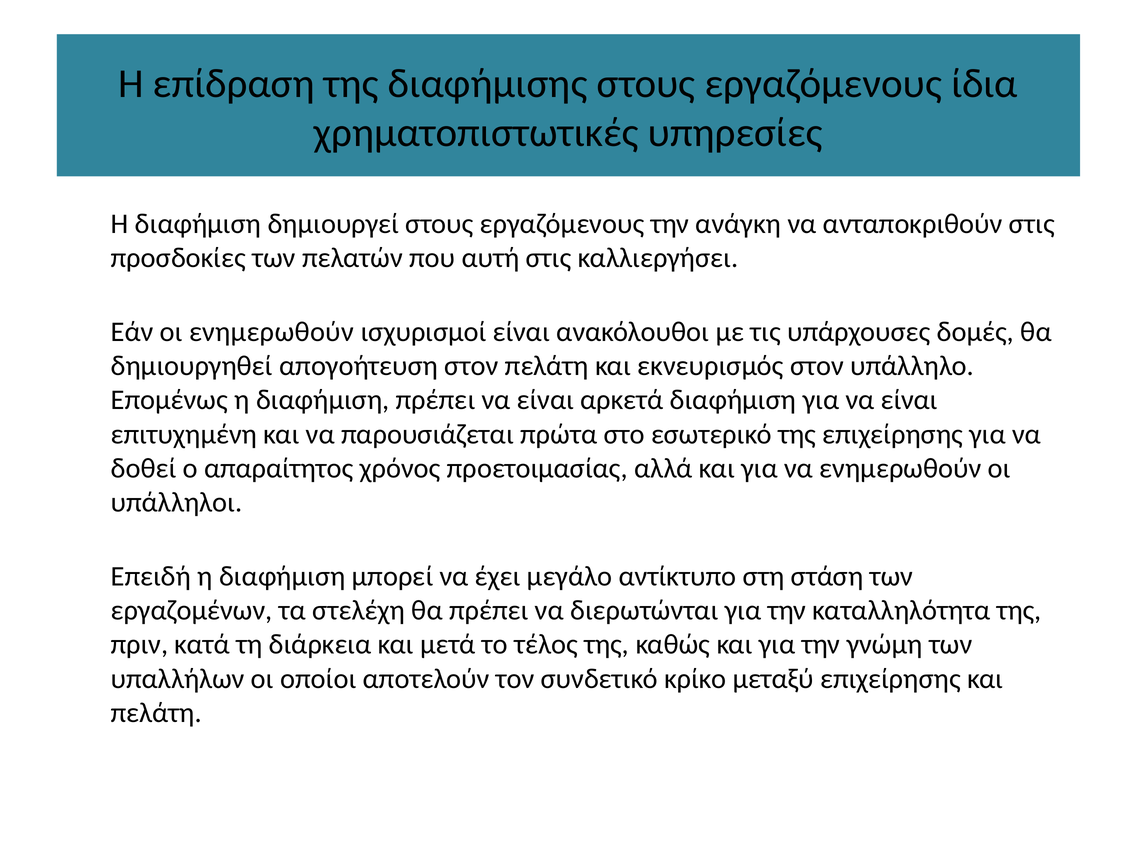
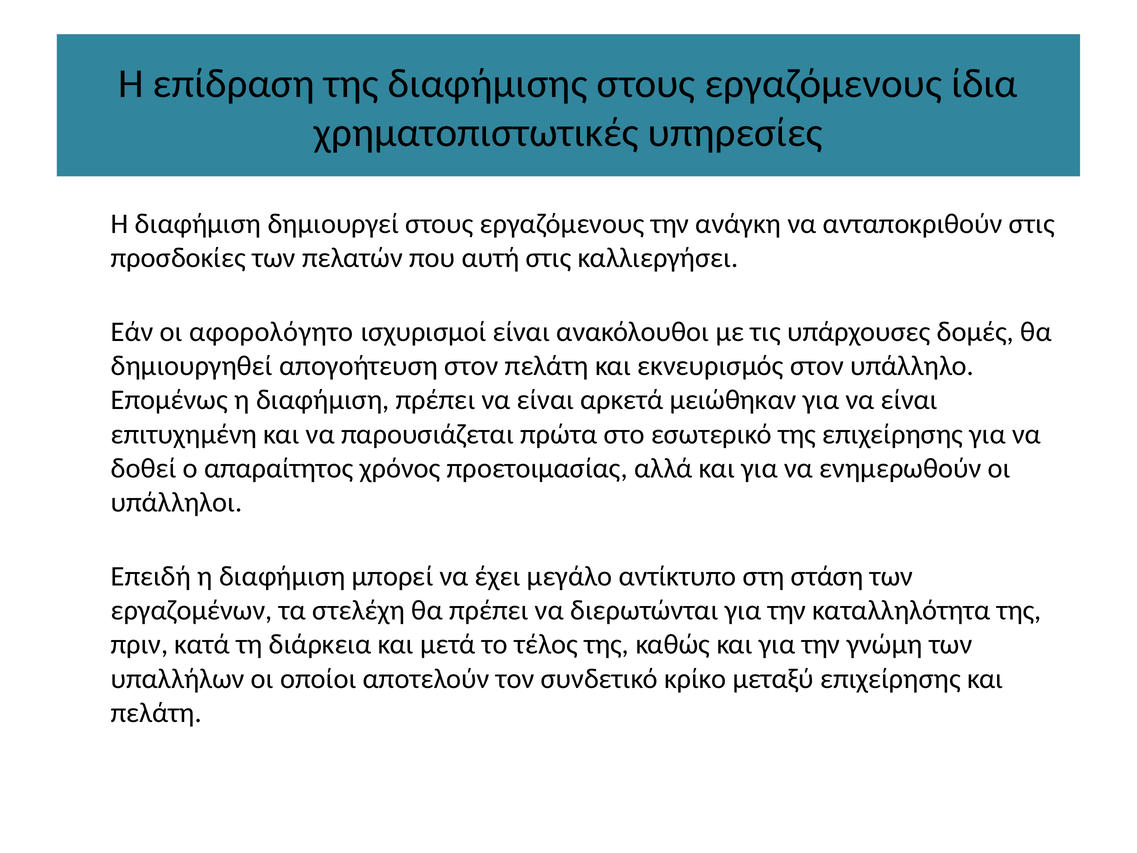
οι ενημερωθούν: ενημερωθούν -> αφορολόγητο (271, 332)
αρκετά διαφήμιση: διαφήμιση -> μειώθηκαν (733, 400)
